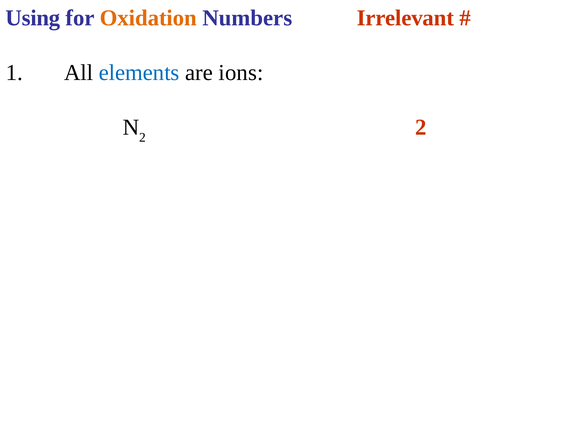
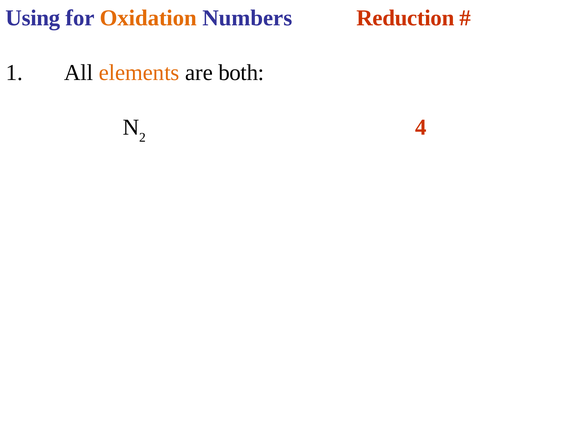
Irrelevant: Irrelevant -> Reduction (405, 18)
elements colour: blue -> orange (139, 73)
ions: ions -> both (241, 73)
2: 2 -> 4 (421, 127)
